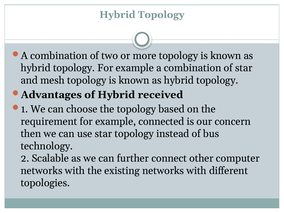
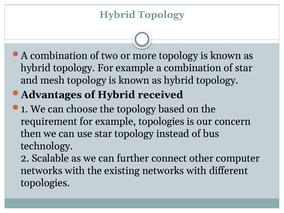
example connected: connected -> topologies (161, 121)
